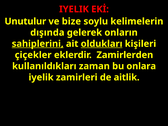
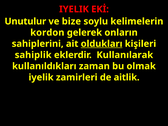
dışında: dışında -> kordon (47, 33)
sahiplerini underline: present -> none (38, 44)
çiçekler: çiçekler -> sahiplik (33, 55)
Zamirlerden: Zamirlerden -> Kullanılarak (125, 55)
onlara: onlara -> olmak (141, 66)
